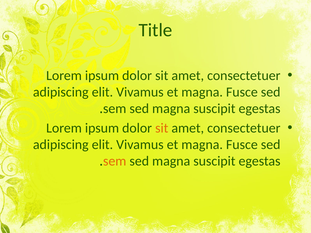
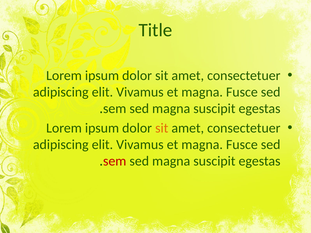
sem colour: orange -> red (115, 161)
